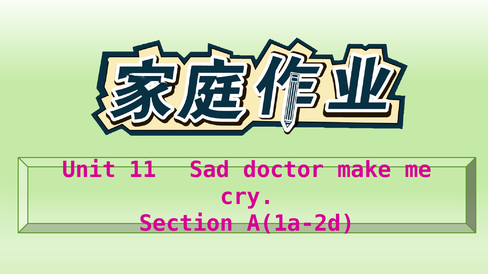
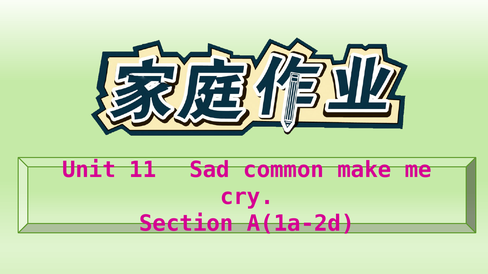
doctor: doctor -> common (284, 170)
